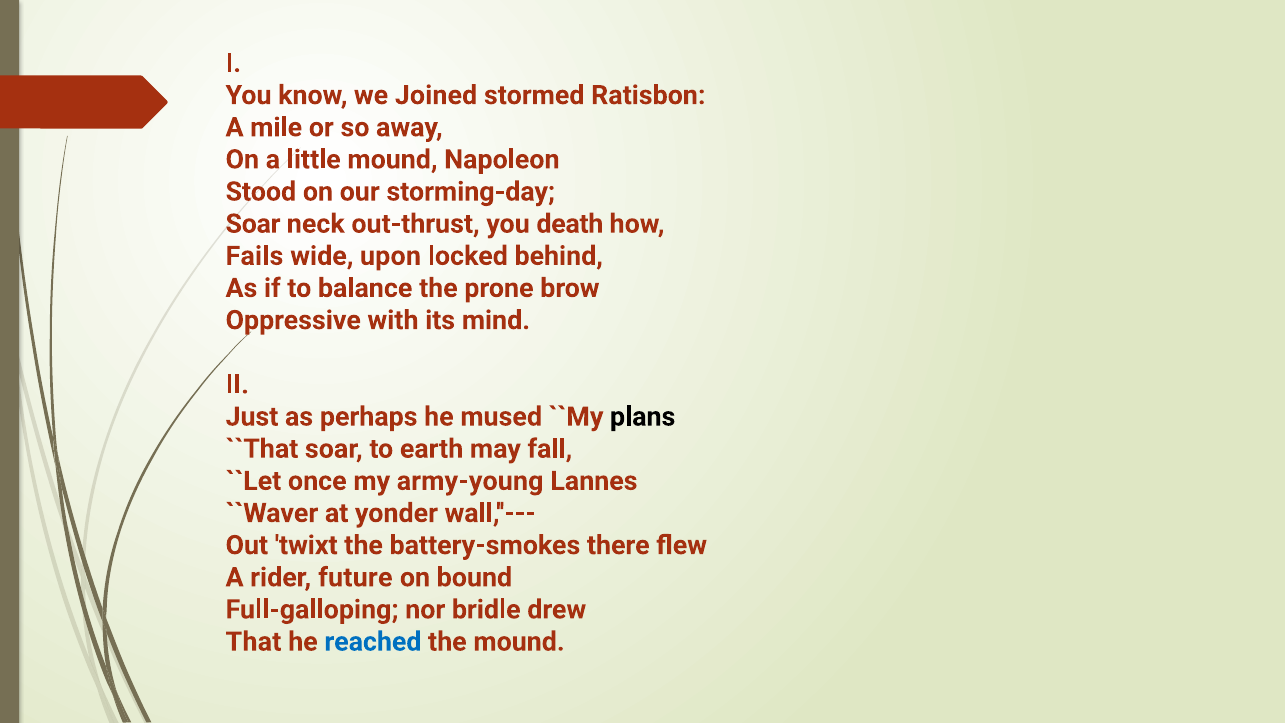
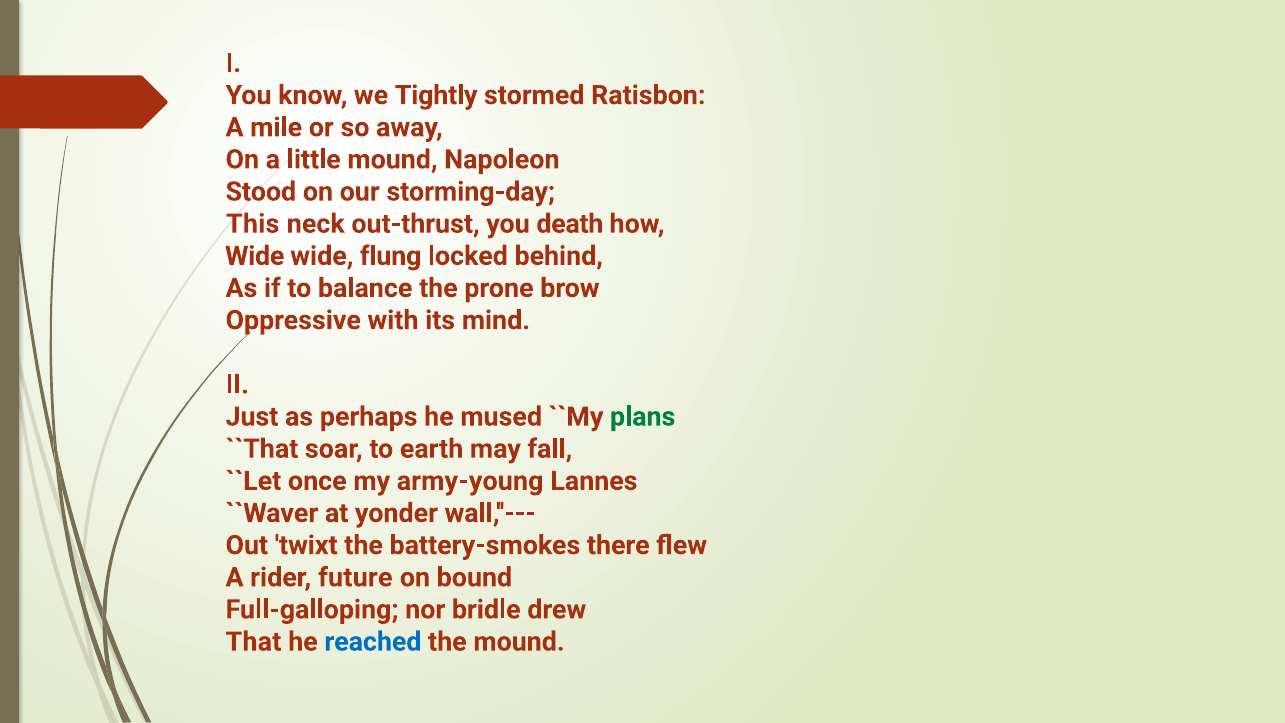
Joined: Joined -> Tightly (436, 95)
Soar: Soar -> This (253, 224)
Fails: Fails -> Wide (255, 256)
upon: upon -> flung (391, 256)
plans colour: black -> green (643, 417)
